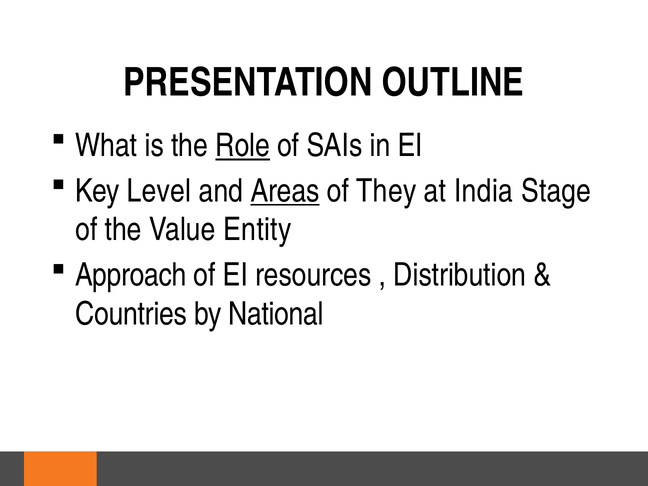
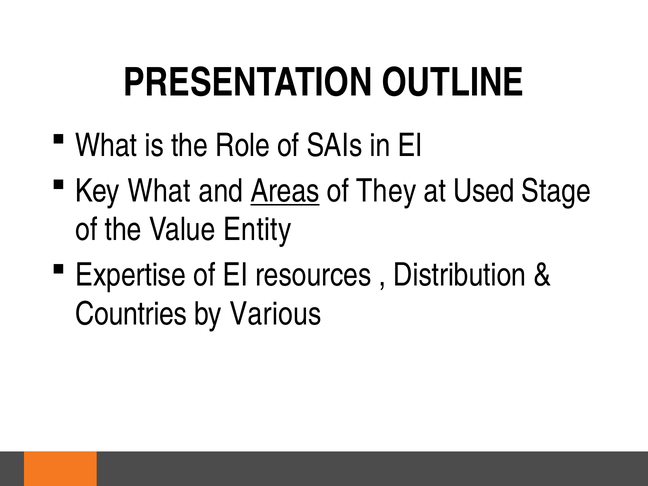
Role underline: present -> none (243, 145)
Key Level: Level -> What (159, 191)
India: India -> Used (484, 191)
Approach: Approach -> Expertise (131, 275)
National: National -> Various (276, 314)
